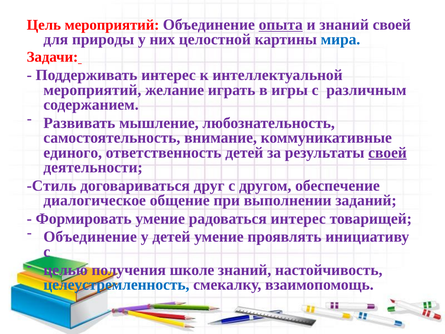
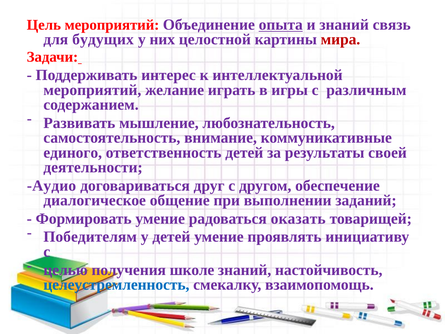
знаний своей: своей -> связь (392, 25)
природы: природы -> будущих (103, 39)
мира colour: blue -> red (340, 39)
своей underline: present -> none (388, 153)
Стиль: Стиль -> Аудио (52, 186)
радоваться интерес: интерес -> оказать (298, 219)
Объединение: Объединение -> Победителям (90, 237)
